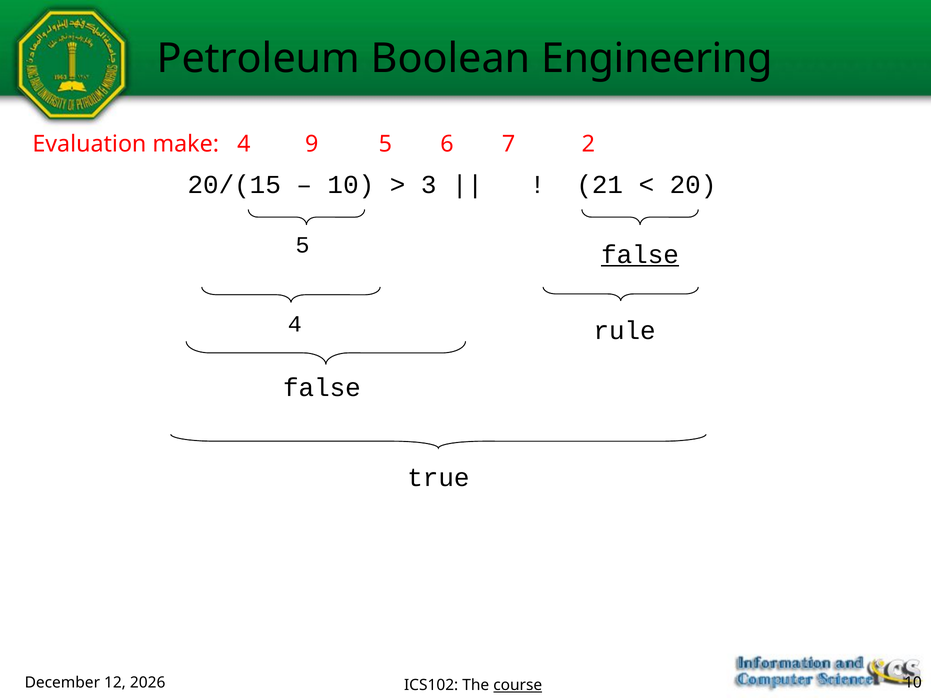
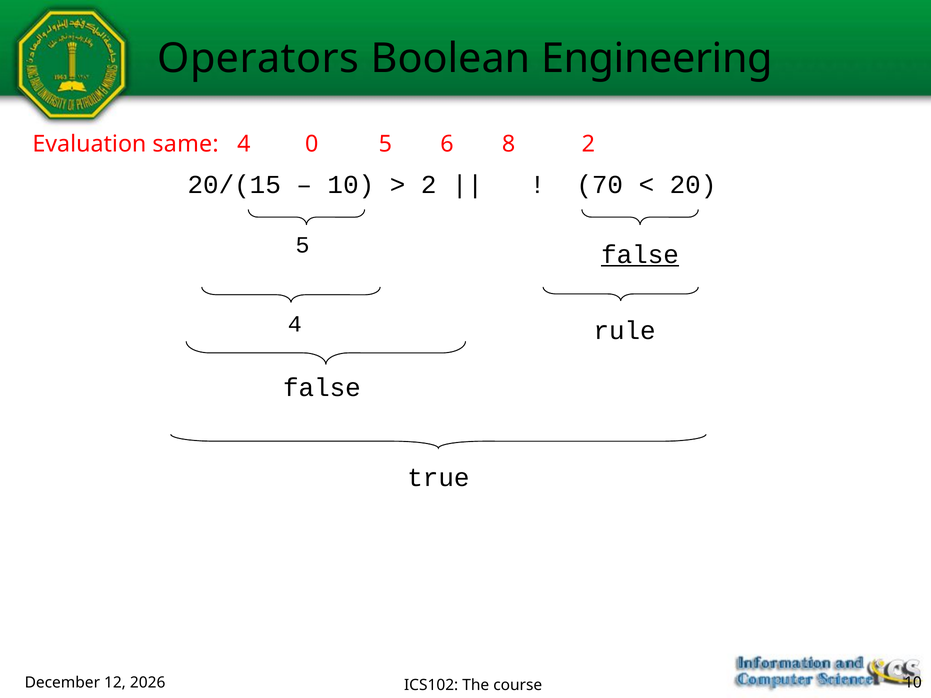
Petroleum: Petroleum -> Operators (258, 59)
make: make -> same (186, 144)
9: 9 -> 0 (312, 144)
7: 7 -> 8 (509, 144)
3: 3 -> 2 (429, 185)
21: 21 -> 70 (600, 185)
course underline: present -> none (518, 685)
